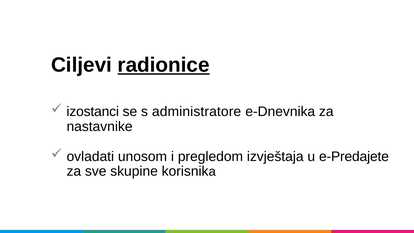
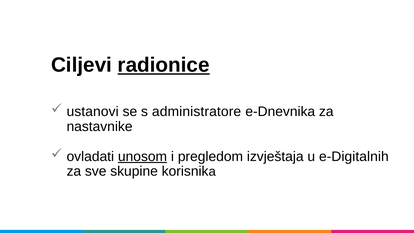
izostanci: izostanci -> ustanovi (93, 112)
unosom underline: none -> present (143, 156)
e-Predajete: e-Predajete -> e-Digitalnih (354, 156)
